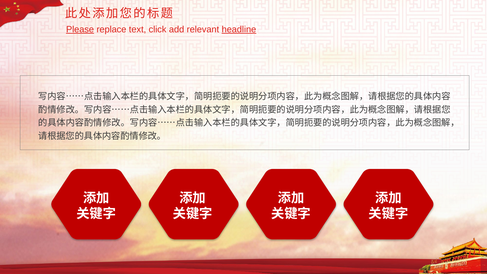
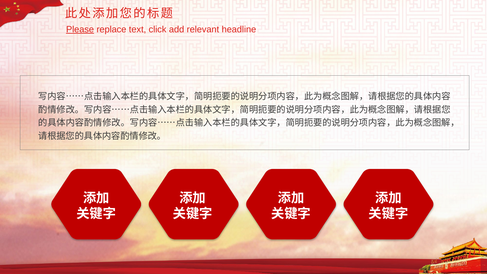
headline underline: present -> none (239, 29)
